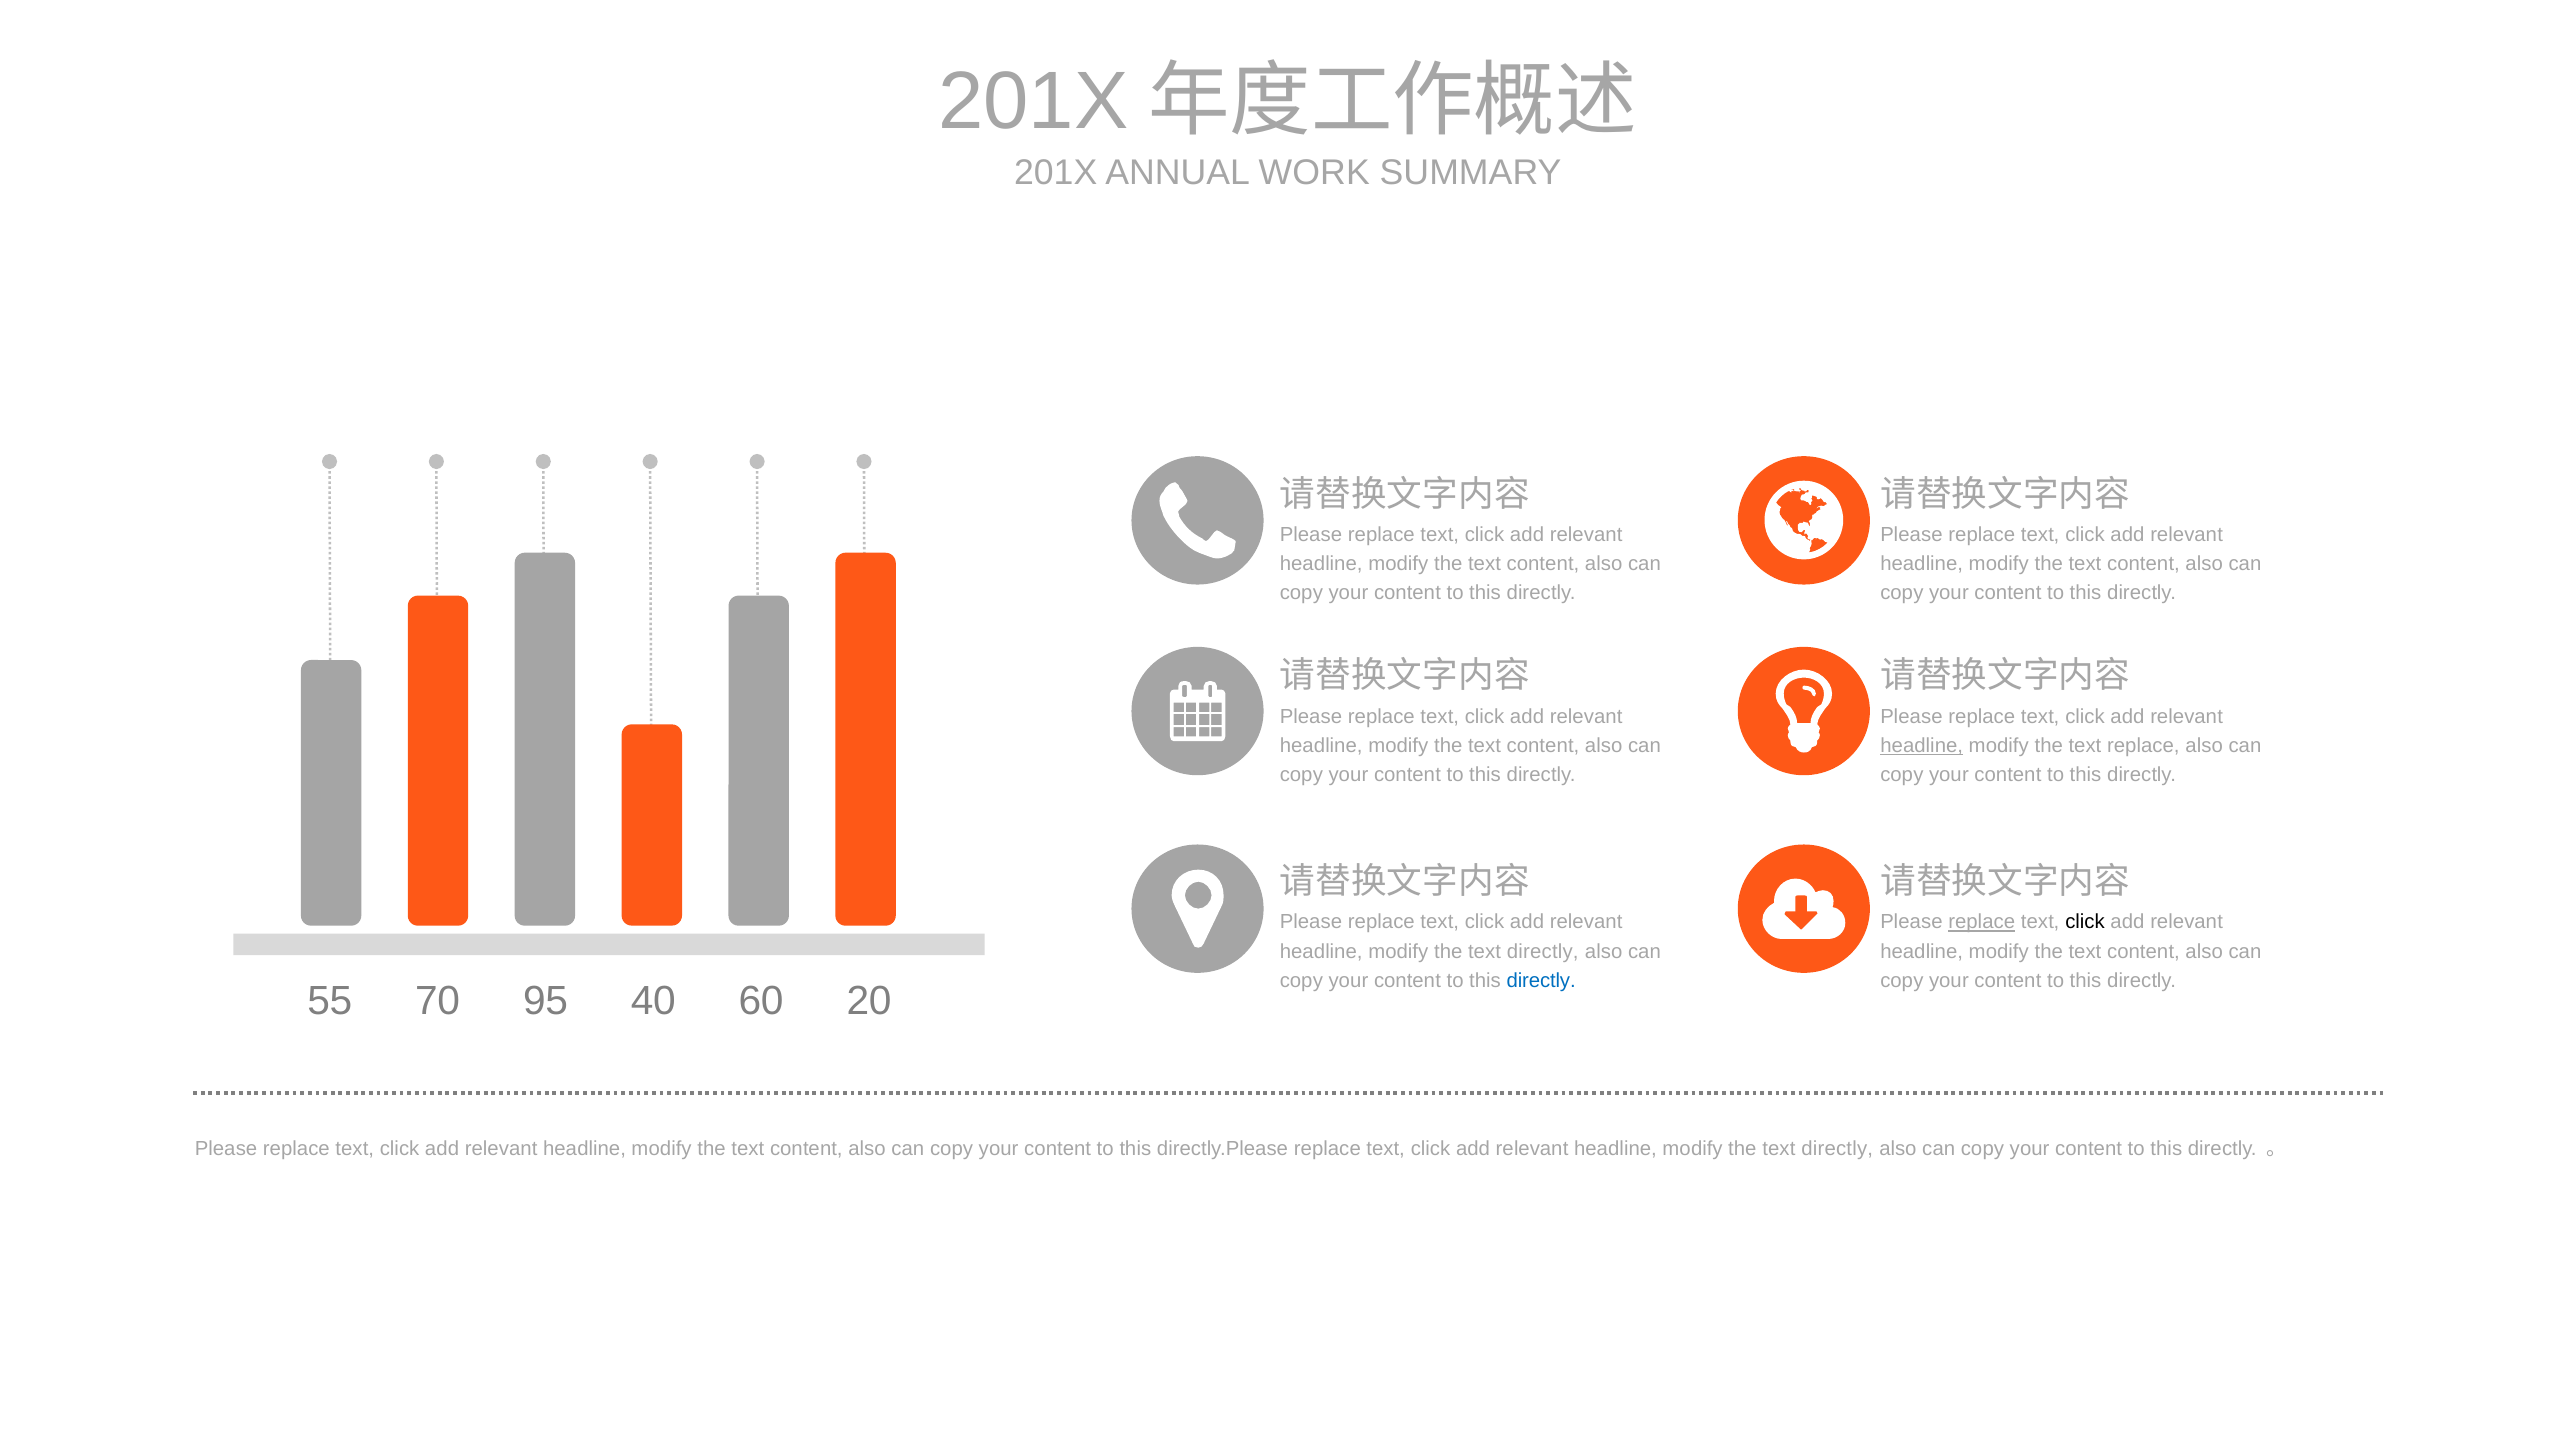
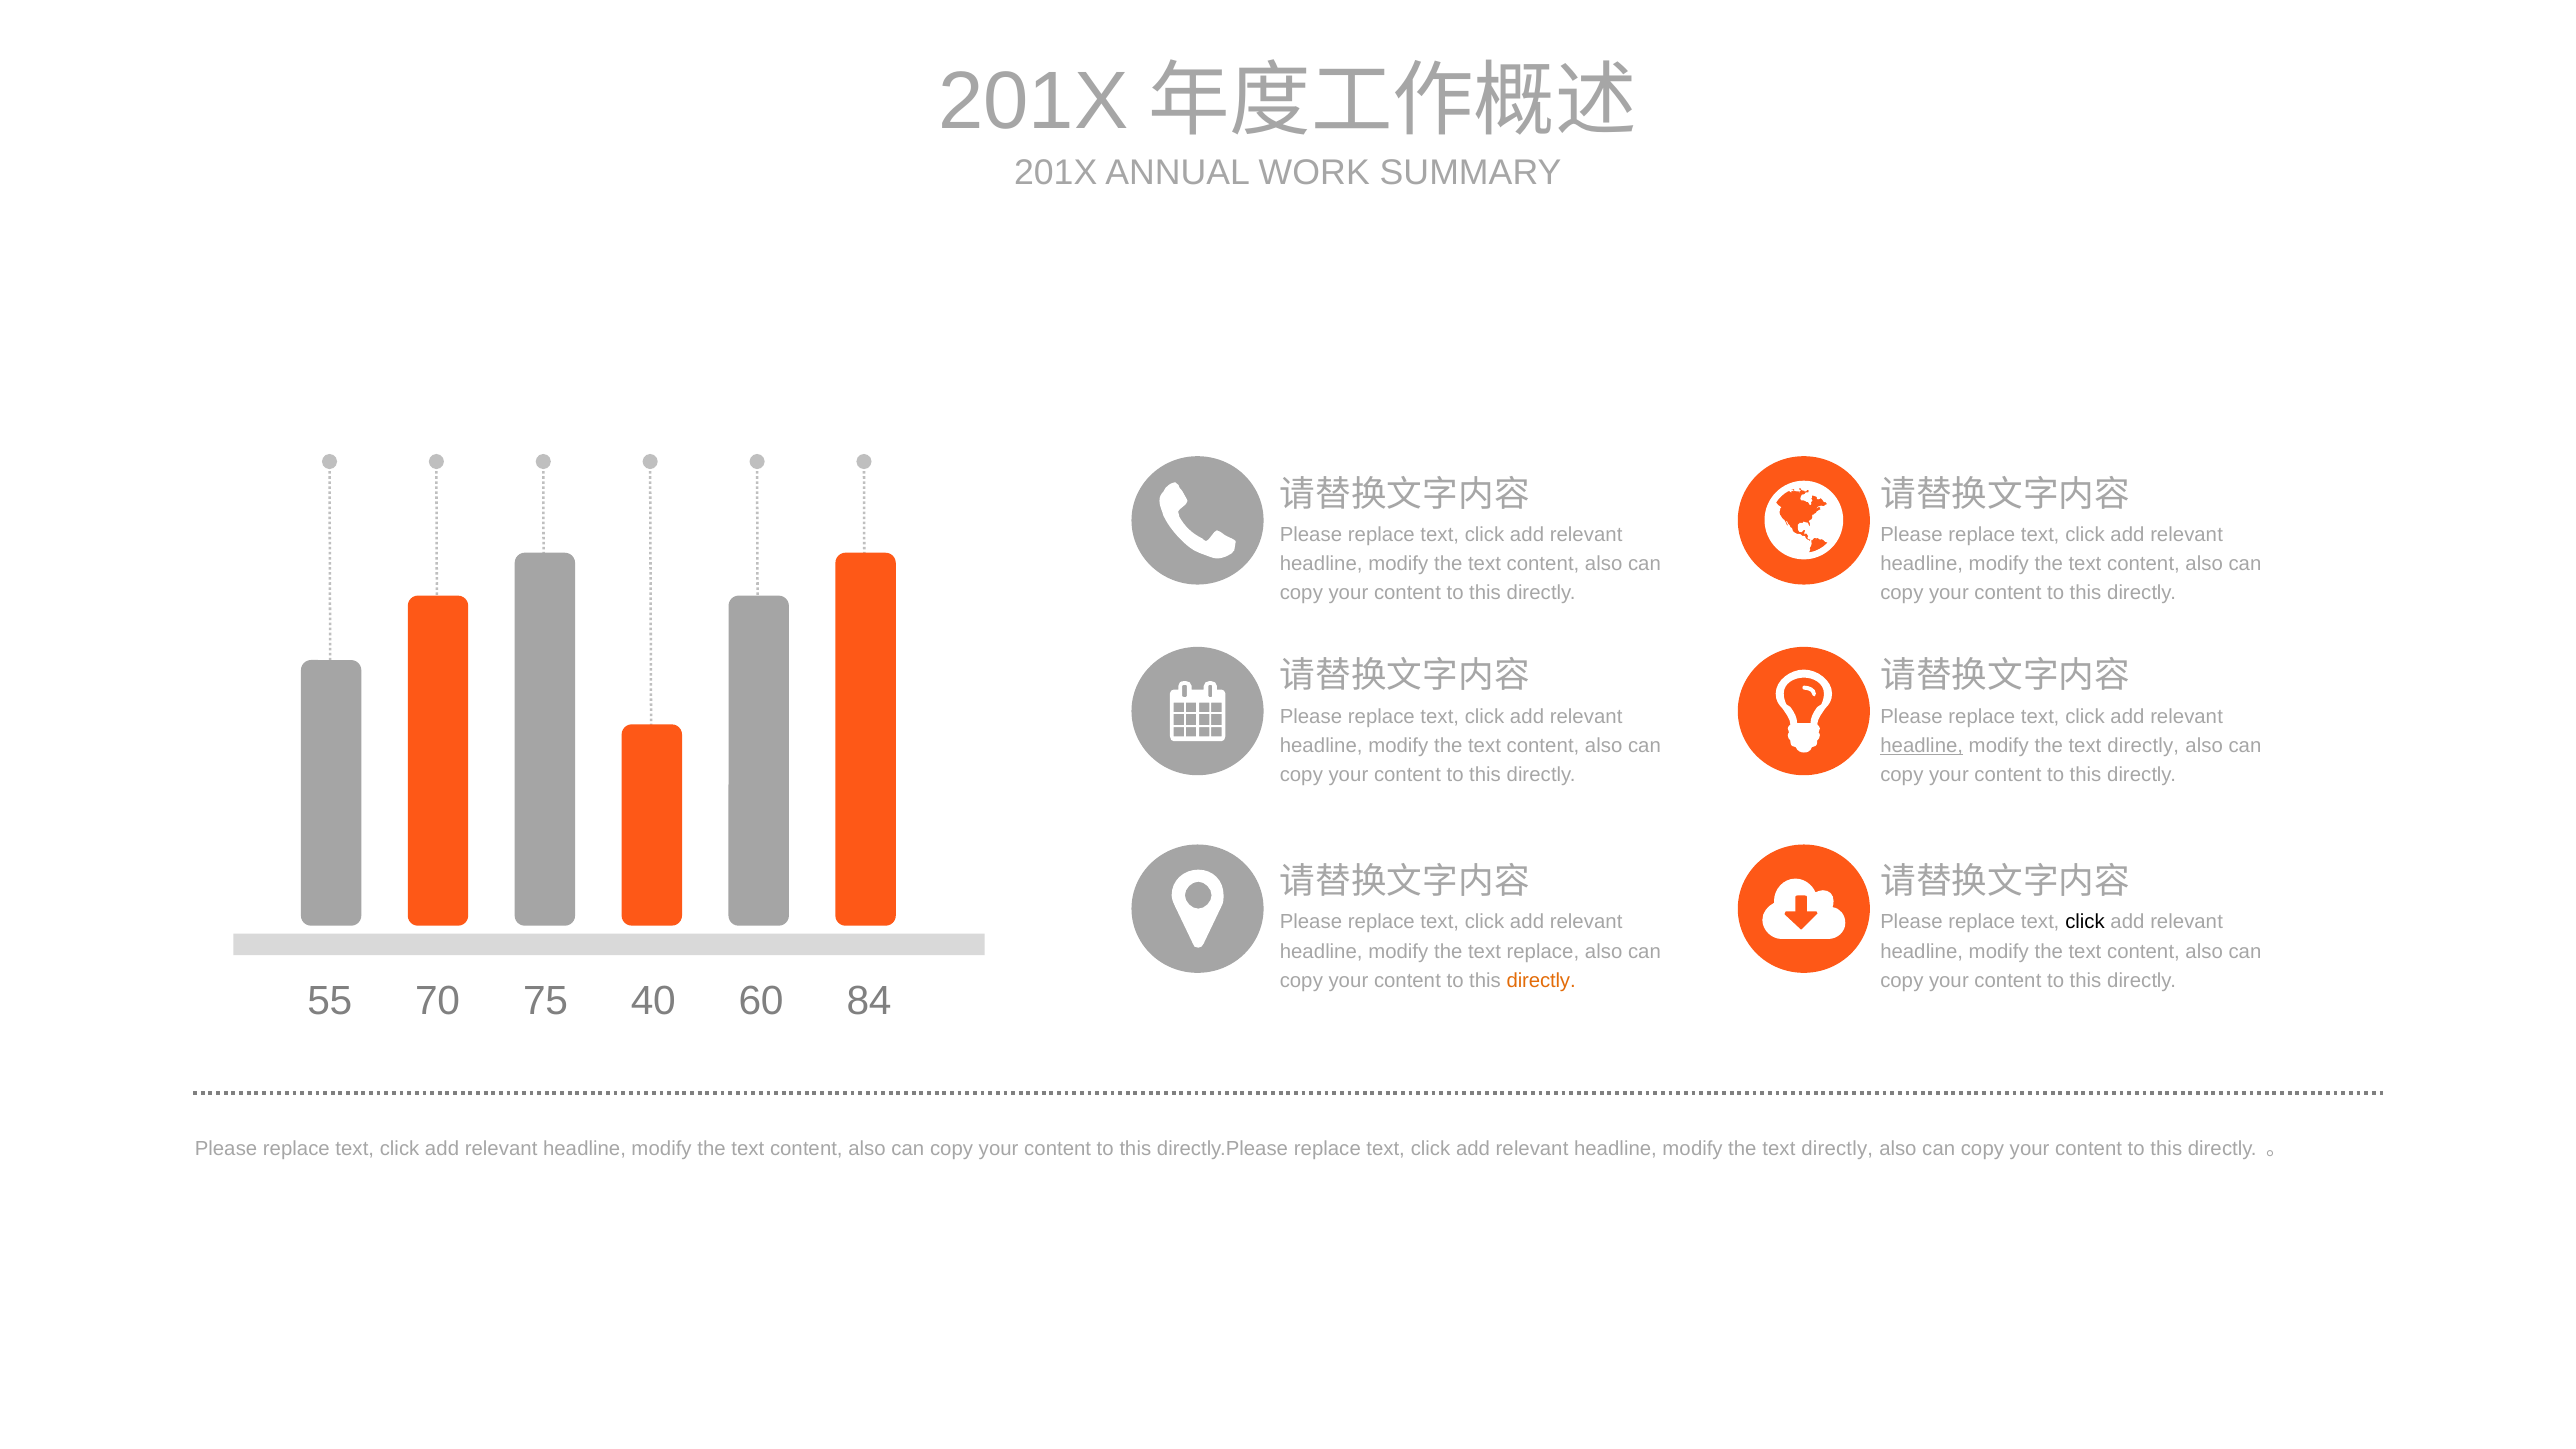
replace: replace -> directly (2143, 746)
replace underline: present -> none (1982, 922)
directly: directly -> replace (1543, 951)
directly colour: blue -> orange (1541, 981)
95: 95 -> 75 (546, 1001)
20: 20 -> 84 (869, 1001)
